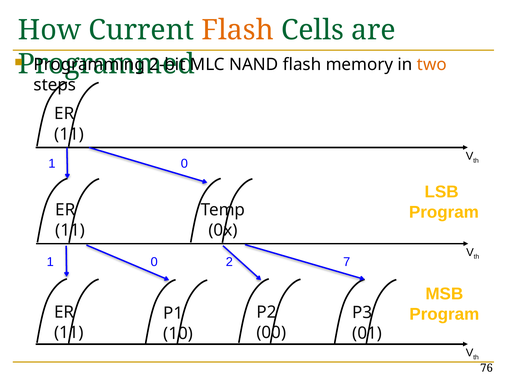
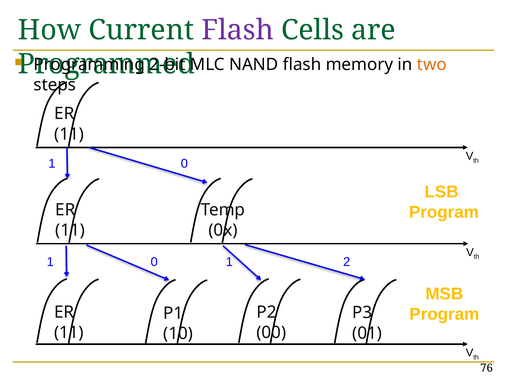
Flash colour: orange -> purple (238, 30)
0 2: 2 -> 1 (229, 262)
7: 7 -> 2 (347, 262)
